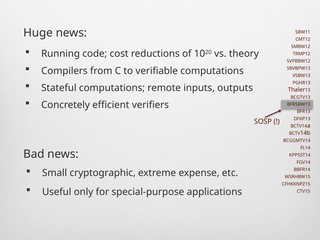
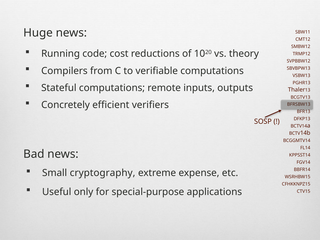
cryptographic: cryptographic -> cryptography (103, 173)
